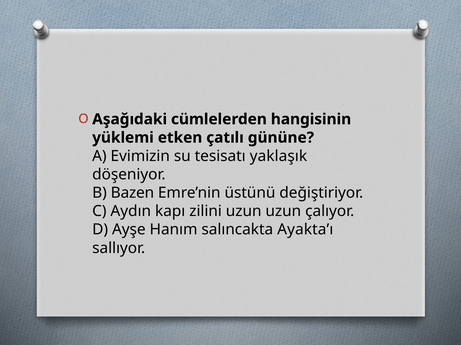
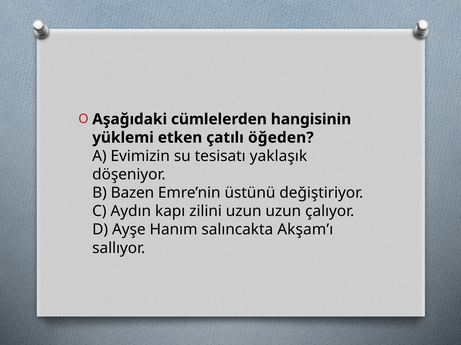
gününe: gününe -> öğeden (281, 138)
Ayakta’ı: Ayakta’ı -> Akşam’ı (305, 230)
